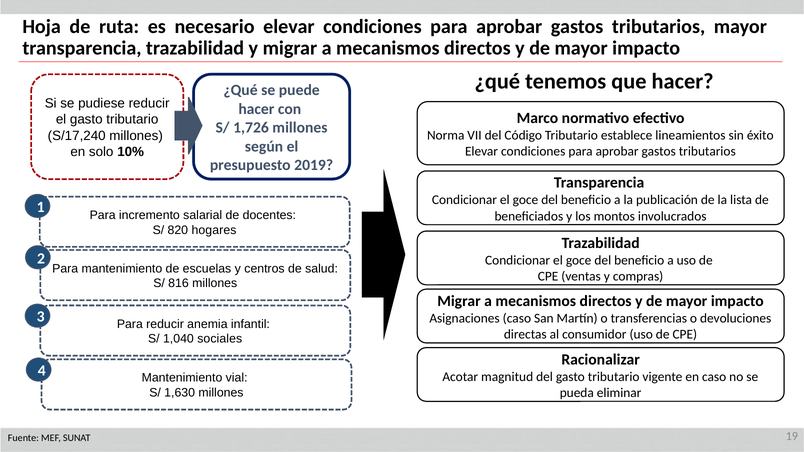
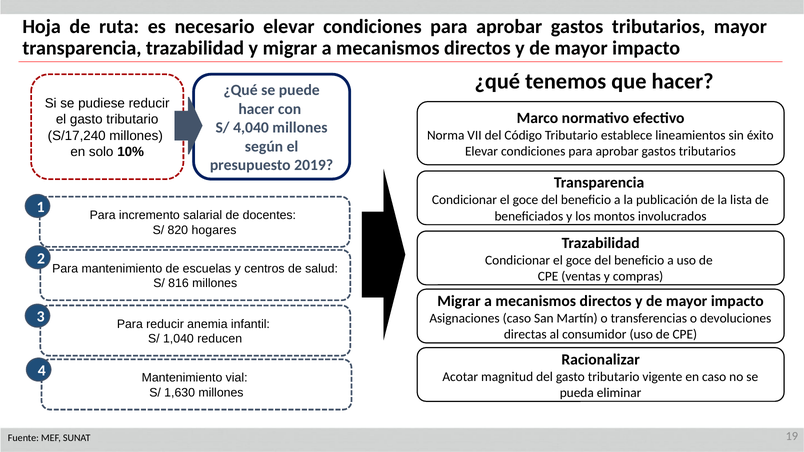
1,726: 1,726 -> 4,040 (251, 128)
sociales: sociales -> reducen (220, 339)
